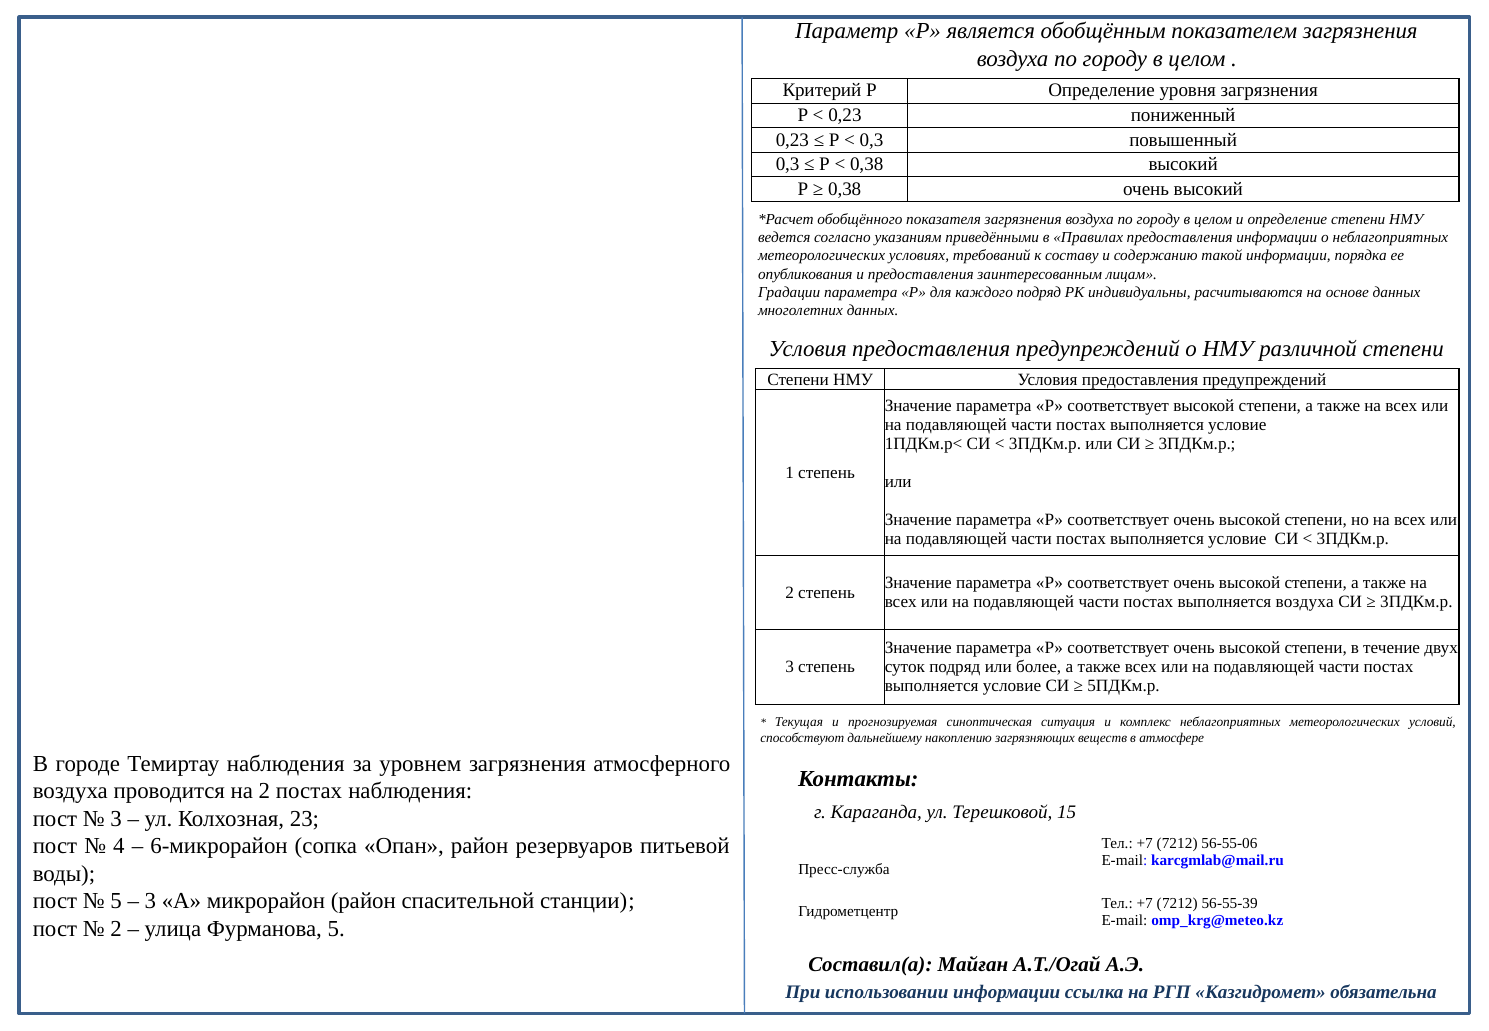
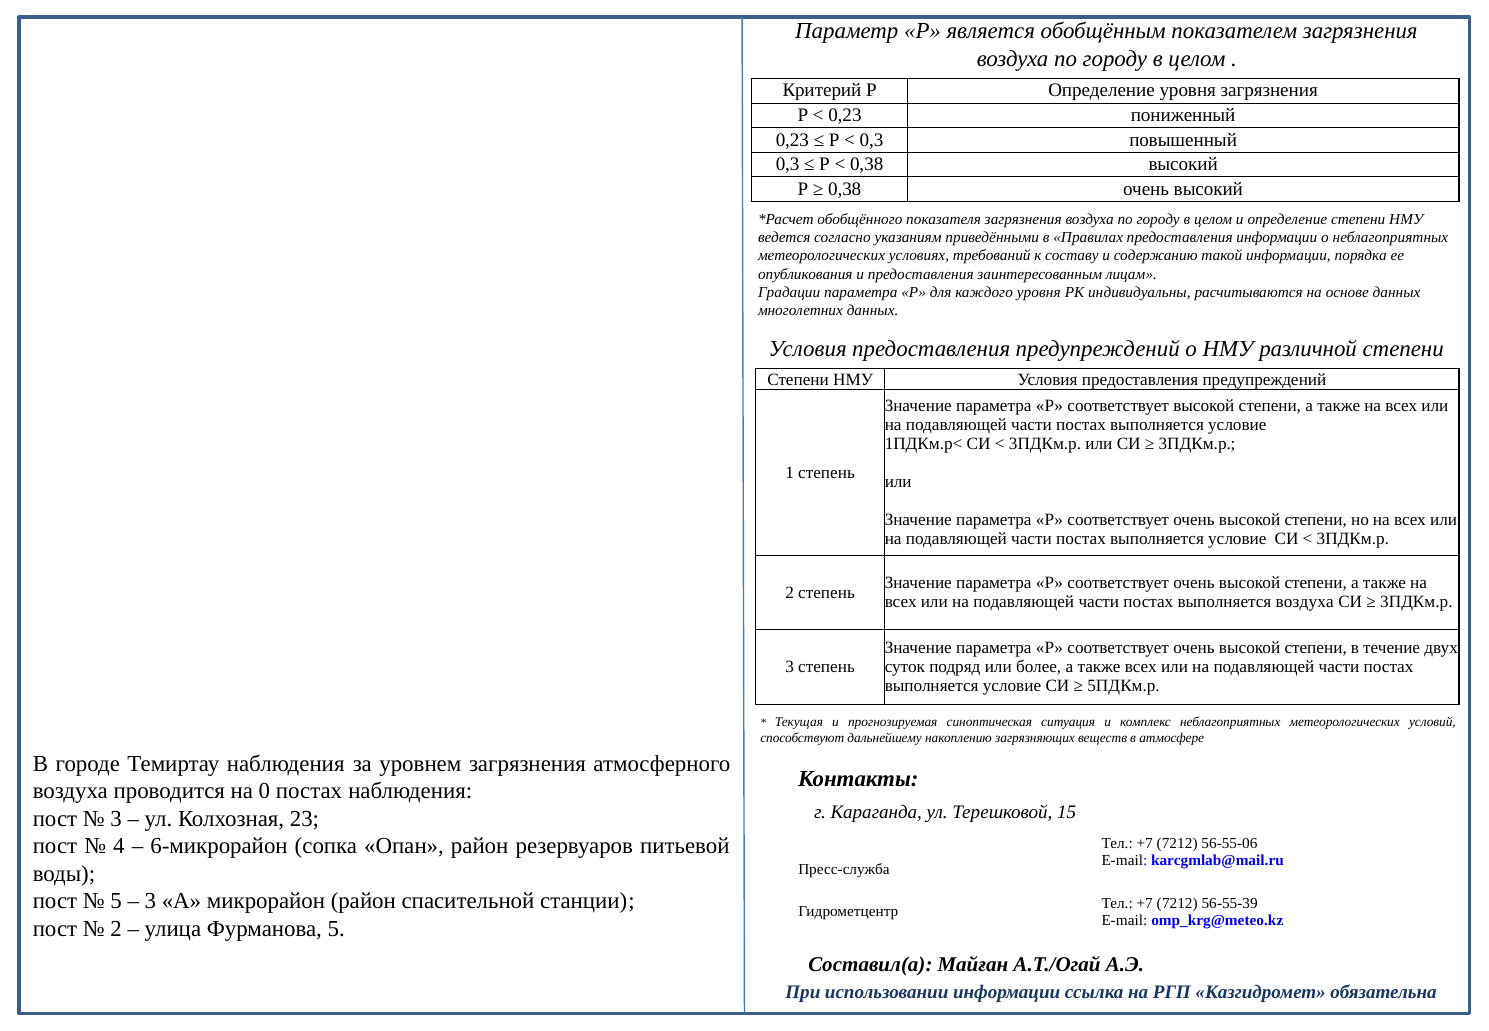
каждого подряд: подряд -> уровня (1039, 292)
на 2: 2 -> 0 (264, 791)
